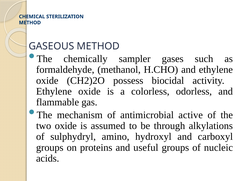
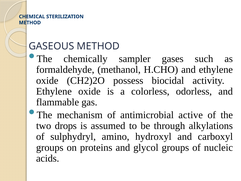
two oxide: oxide -> drops (66, 126)
useful: useful -> glycol (146, 147)
